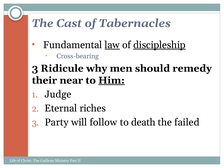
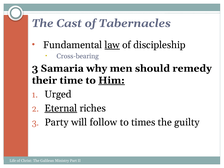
discipleship underline: present -> none (159, 45)
Ridicule: Ridicule -> Samaria (62, 68)
near: near -> time (71, 80)
Judge: Judge -> Urged (58, 94)
Eternal underline: none -> present (61, 108)
death: death -> times (143, 122)
failed: failed -> guilty (187, 122)
